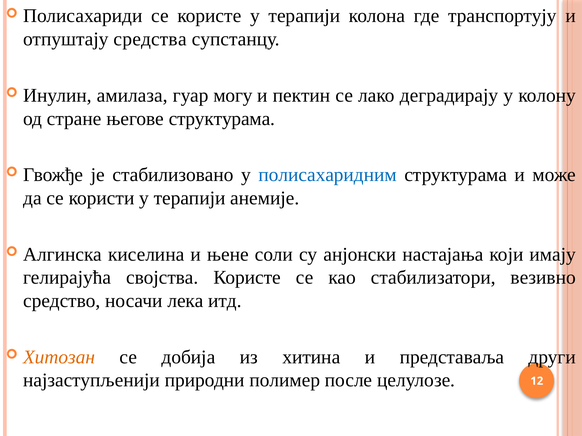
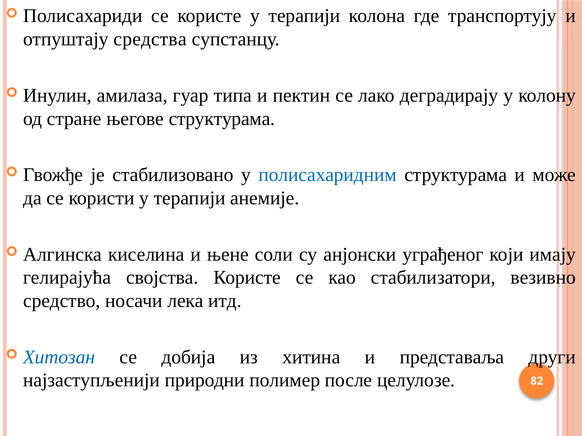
могу: могу -> типа (233, 95)
настајања: настајања -> уграђеног (443, 255)
Хитозан colour: orange -> blue (59, 357)
12: 12 -> 82 (537, 381)
